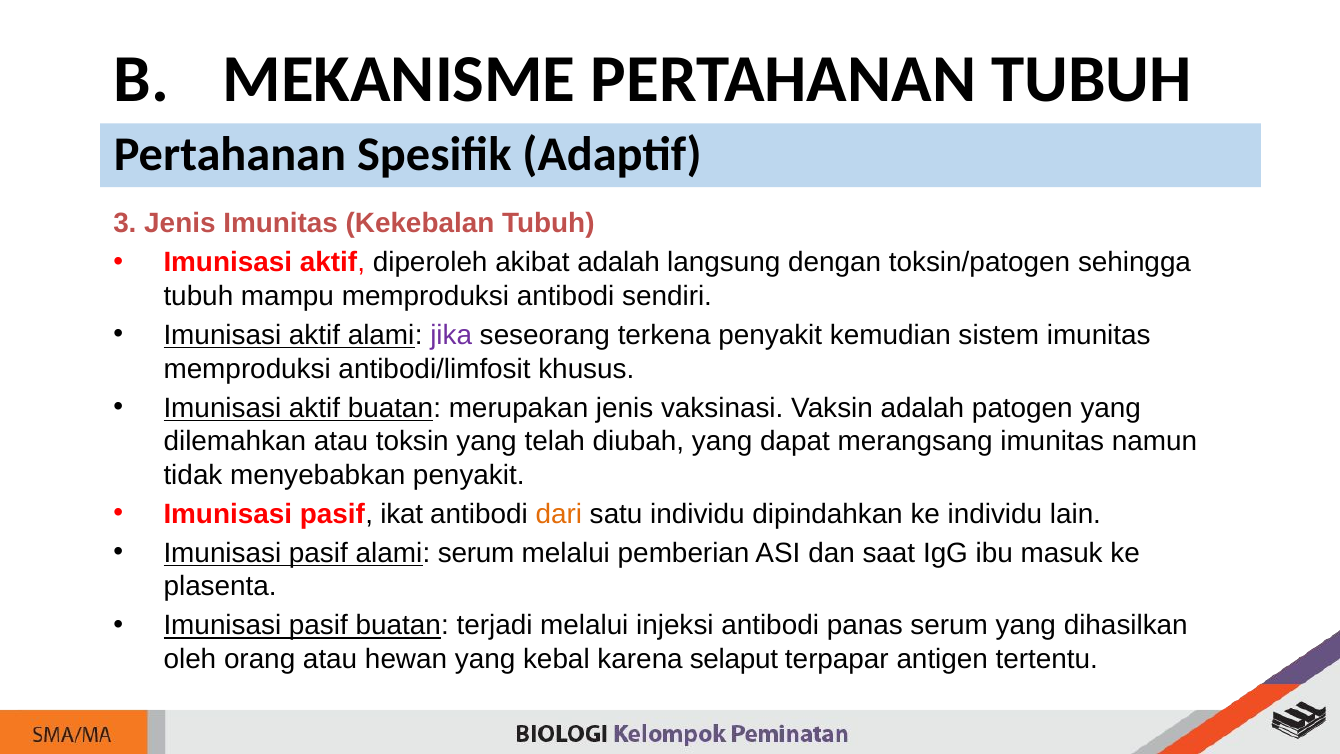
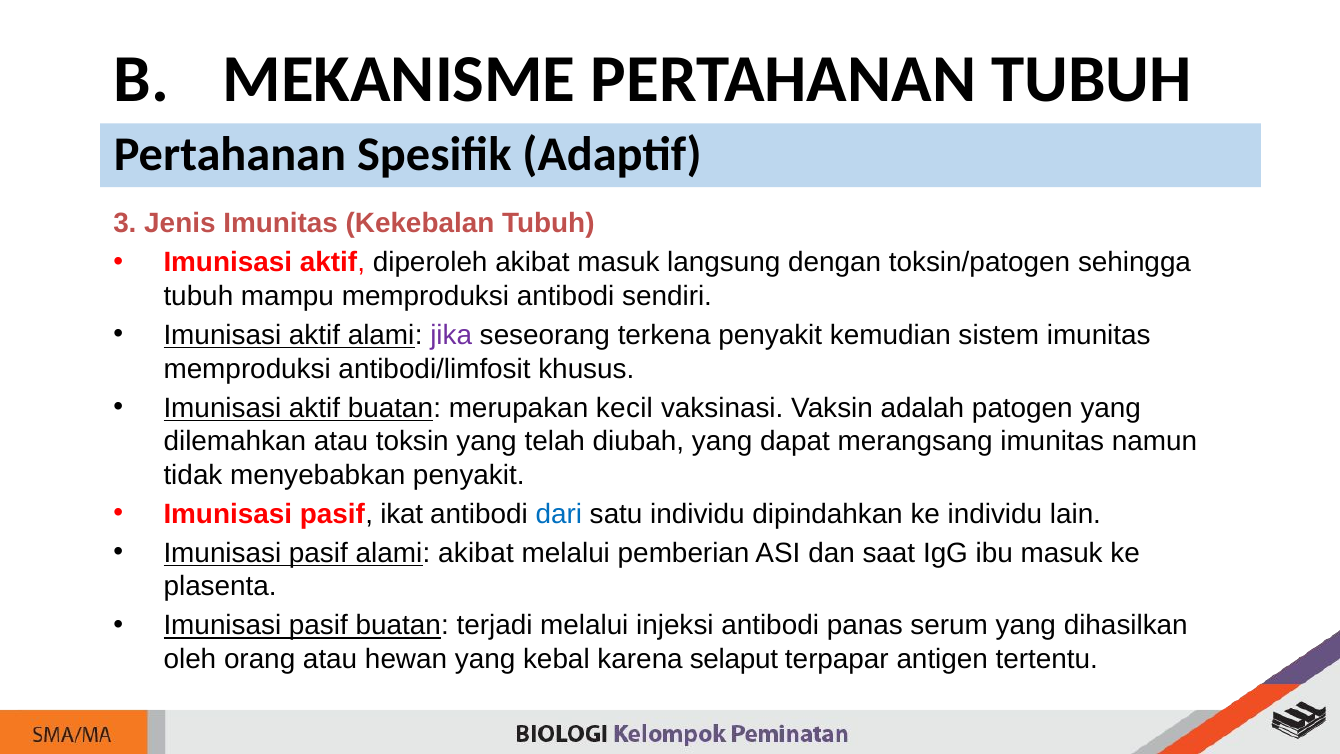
akibat adalah: adalah -> masuk (618, 263)
merupakan jenis: jenis -> kecil (624, 408)
dari colour: orange -> blue (559, 514)
alami serum: serum -> akibat (476, 553)
